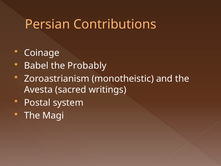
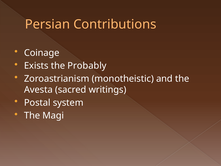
Babel: Babel -> Exists (36, 66)
